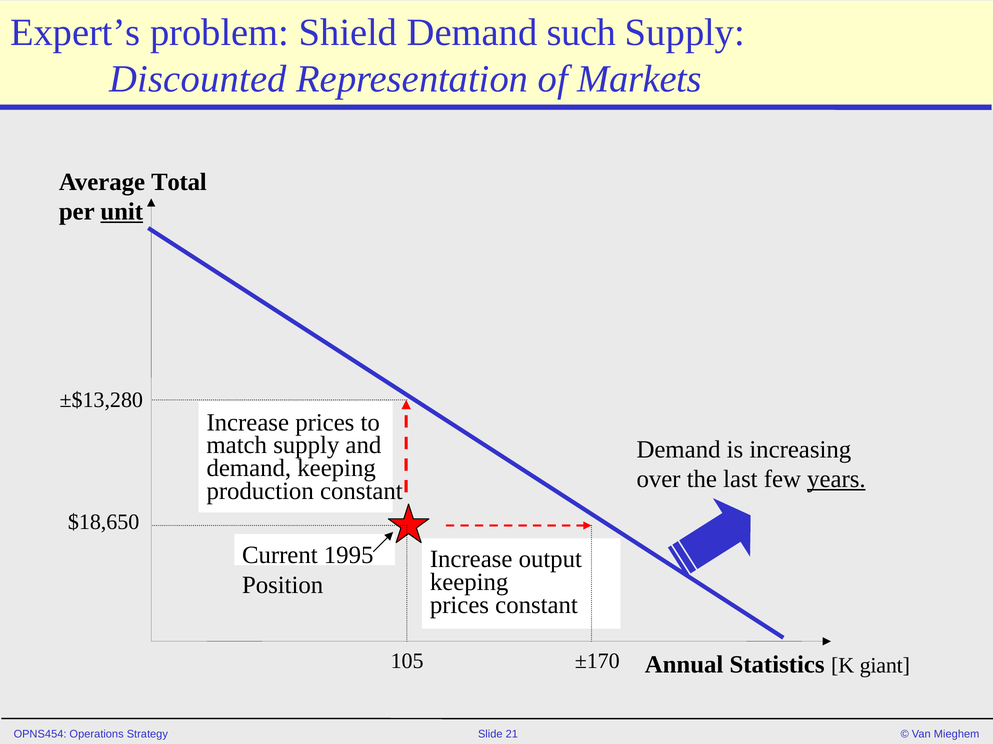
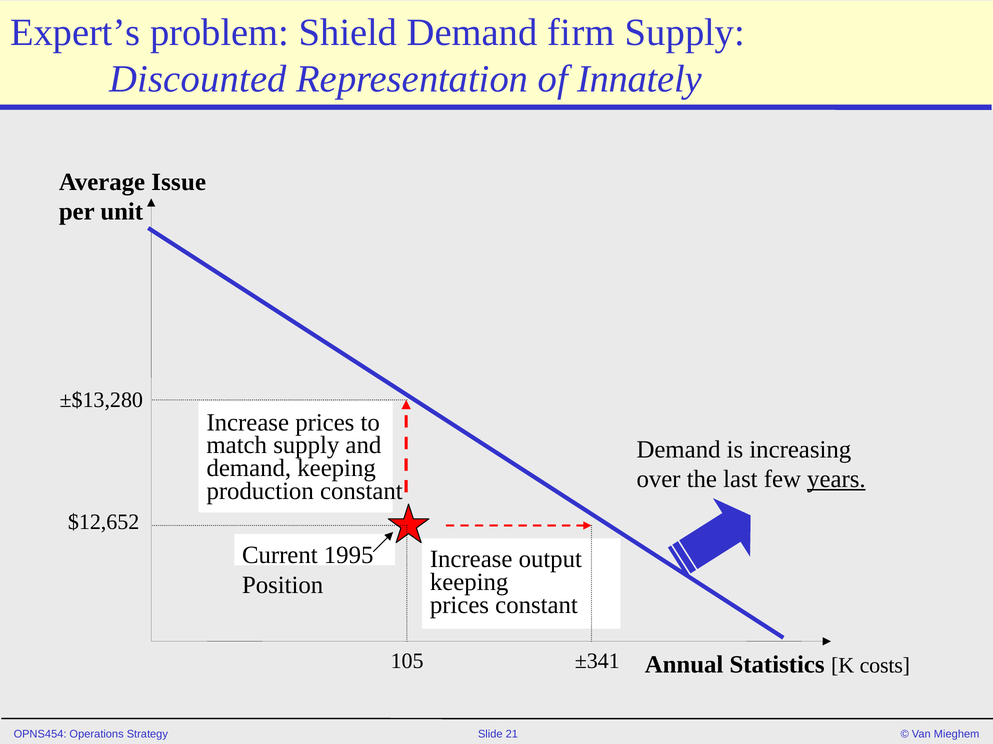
such: such -> firm (581, 33)
Markets: Markets -> Innately (640, 79)
Total: Total -> Issue (179, 182)
unit underline: present -> none (122, 212)
$18,650: $18,650 -> $12,652 (104, 522)
±170: ±170 -> ±341 (597, 662)
giant: giant -> costs (885, 666)
